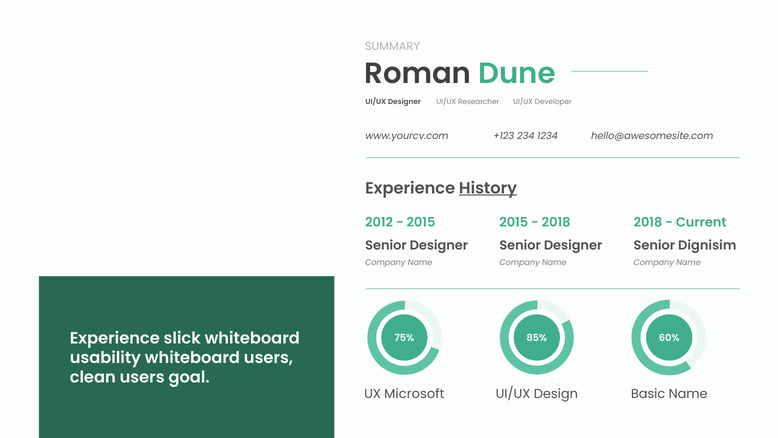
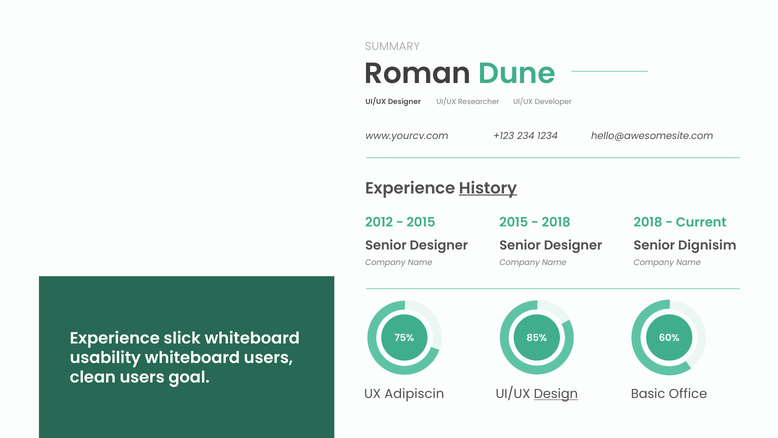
Microsoft: Microsoft -> Adipiscin (414, 394)
Design underline: none -> present (556, 394)
Basic Name: Name -> Office (688, 394)
